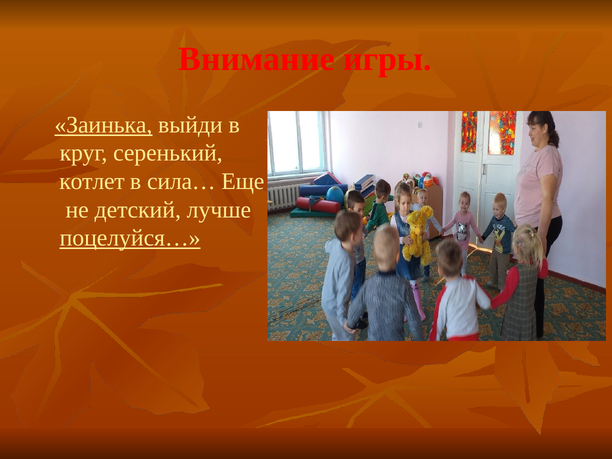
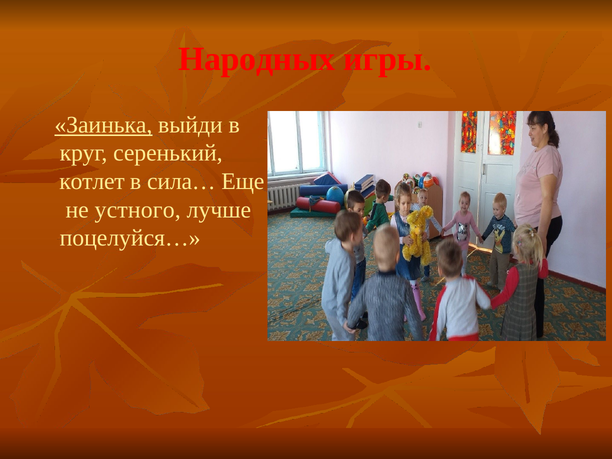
Внимание: Внимание -> Народных (257, 59)
детский: детский -> устного (138, 210)
поцелуйся… underline: present -> none (130, 238)
